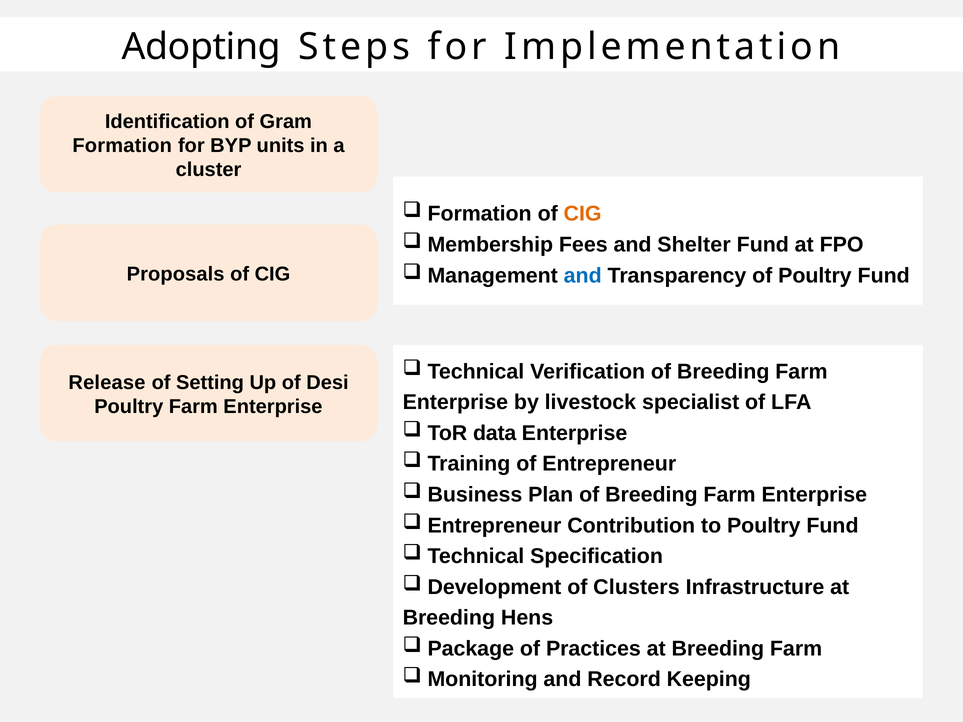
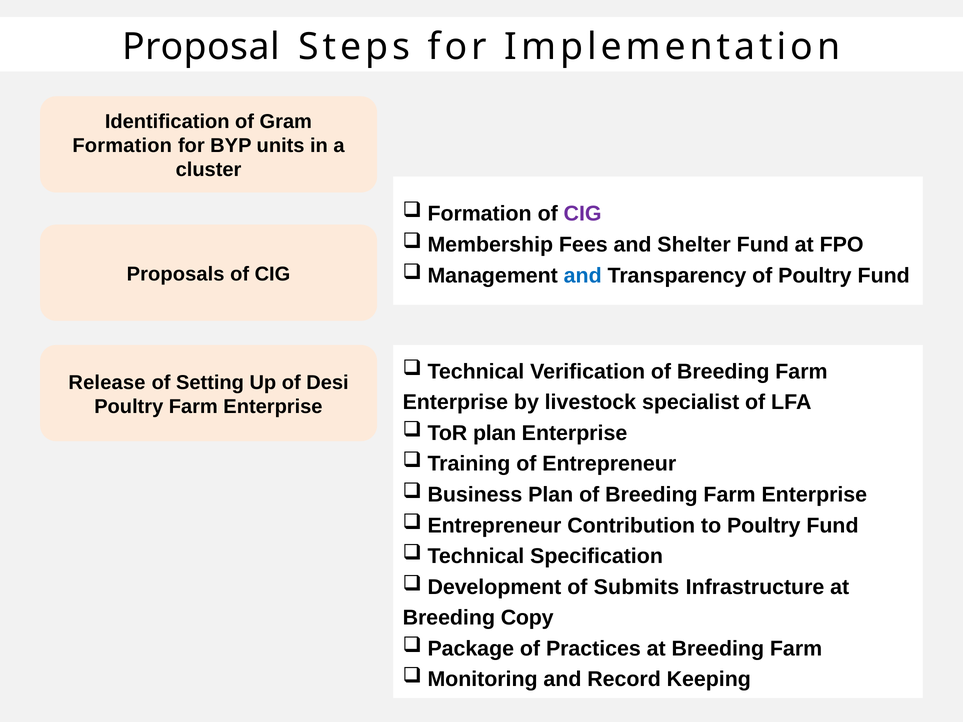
Adopting: Adopting -> Proposal (201, 47)
CIG colour: orange -> purple (583, 214)
ToR data: data -> plan (495, 433)
Clusters: Clusters -> Submits (636, 587)
Hens: Hens -> Copy (527, 618)
